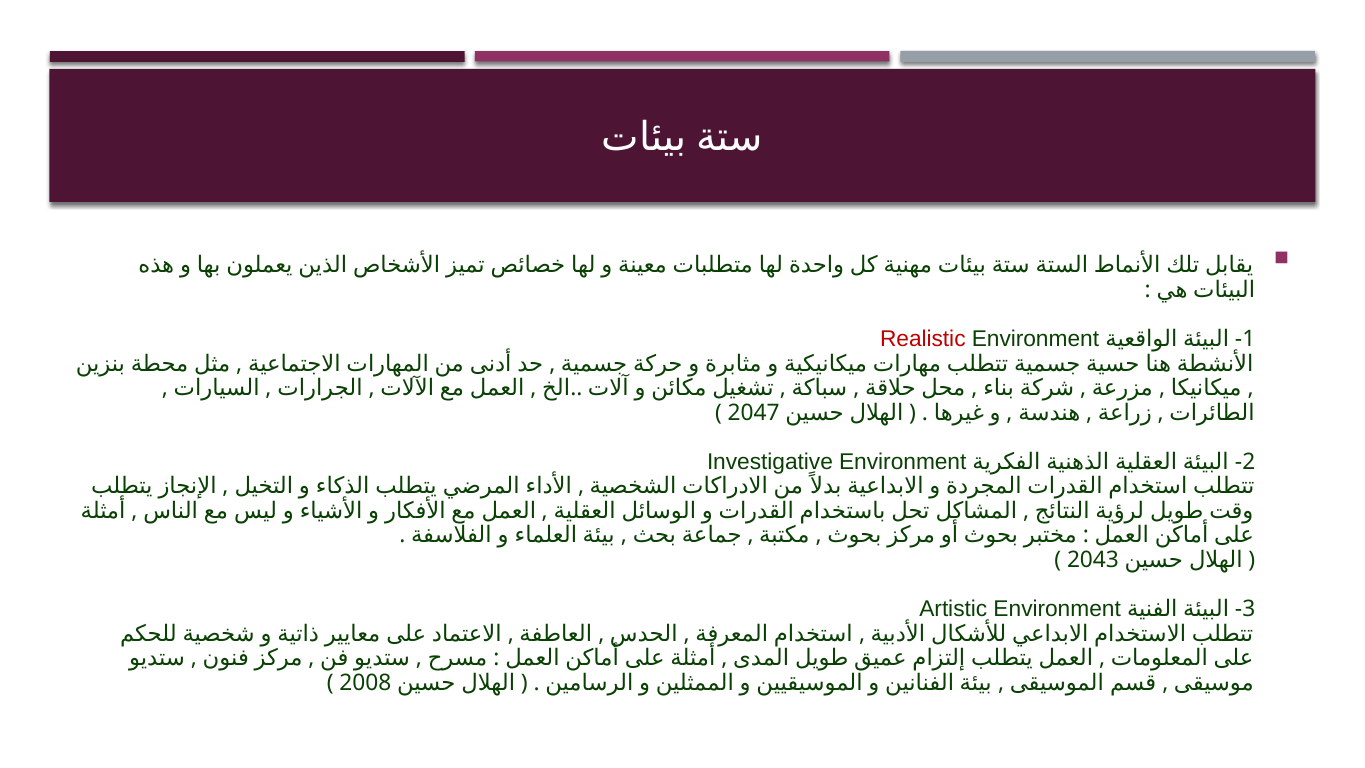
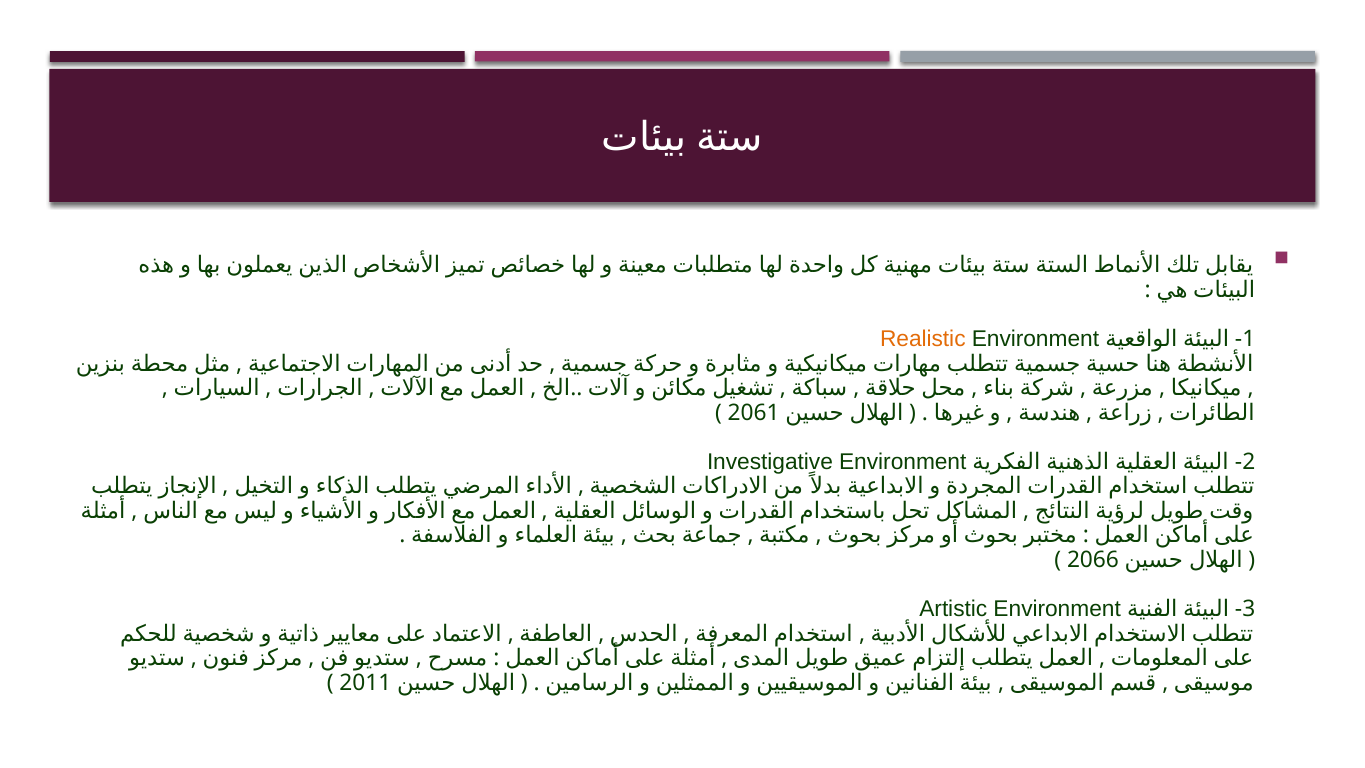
Realistic colour: red -> orange (923, 339)
2047: 2047 -> 2061 (754, 413)
2043: 2043 -> 2066 (1093, 560)
2008: 2008 -> 2011 (365, 683)
